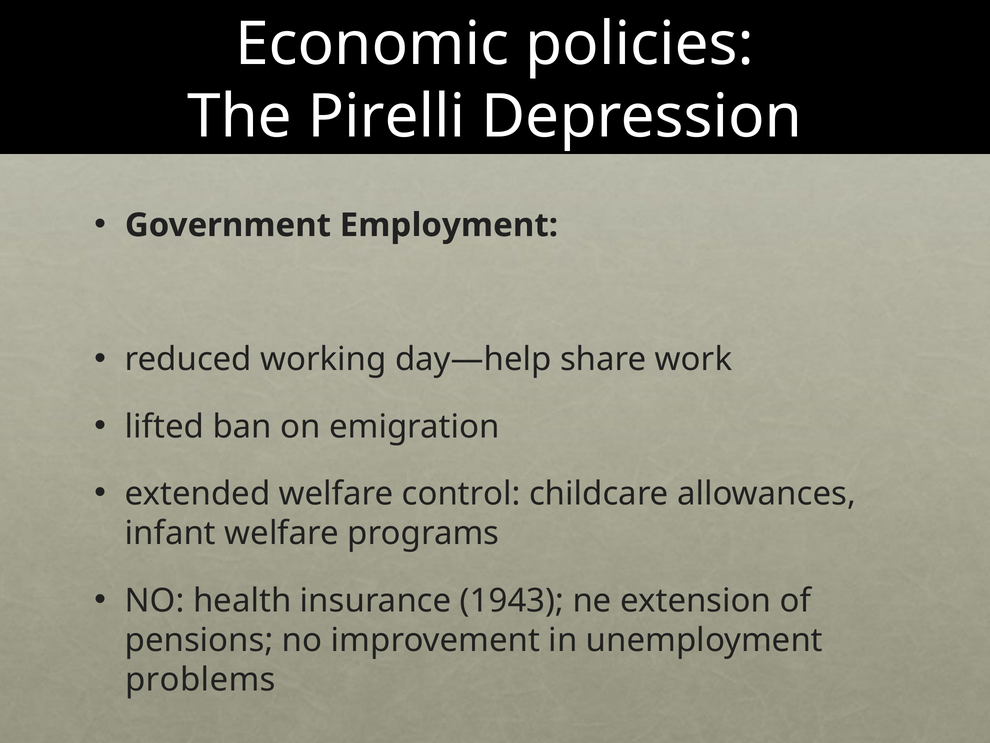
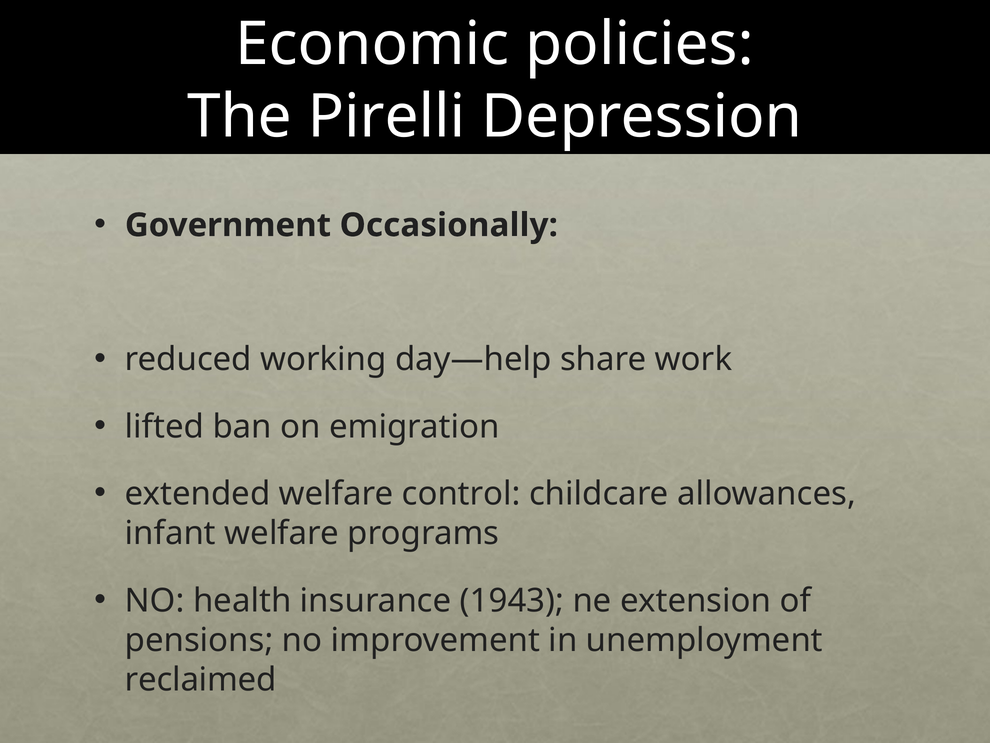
Employment: Employment -> Occasionally (449, 225)
problems: problems -> reclaimed (201, 679)
